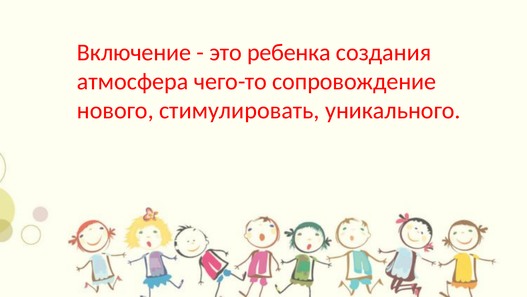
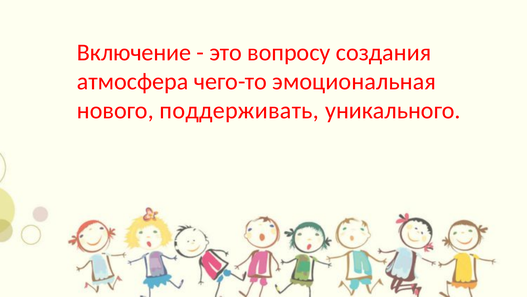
ребенка: ребенка -> вопросу (289, 52)
сопровождение: сопровождение -> эмоциональная (354, 81)
стимулировать: стимулировать -> поддерживать (239, 110)
